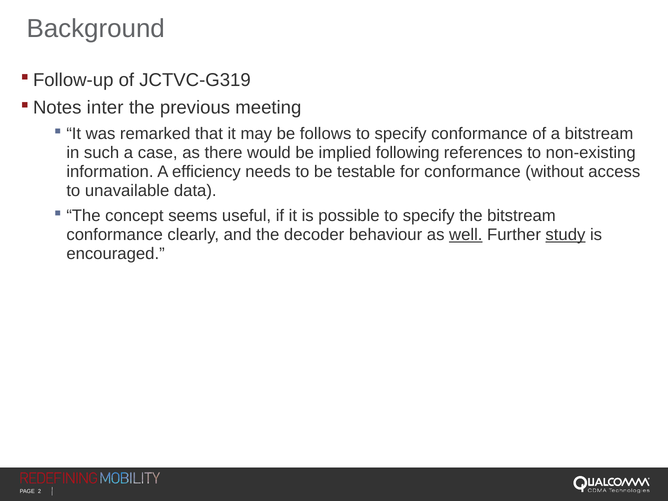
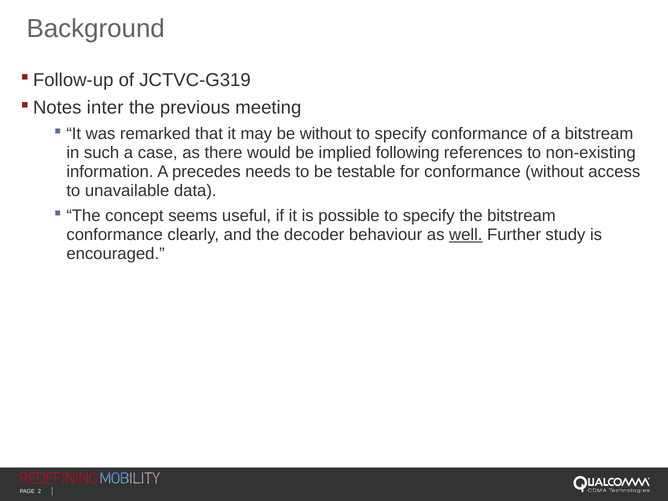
be follows: follows -> without (326, 134)
efficiency: efficiency -> precedes (206, 172)
study underline: present -> none (565, 235)
